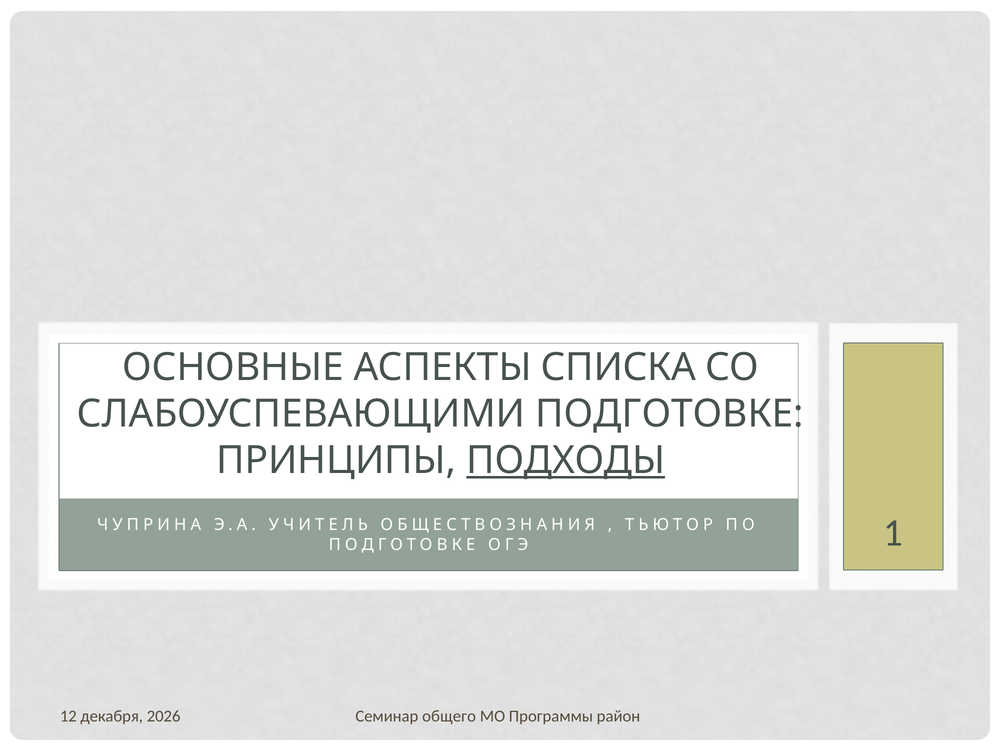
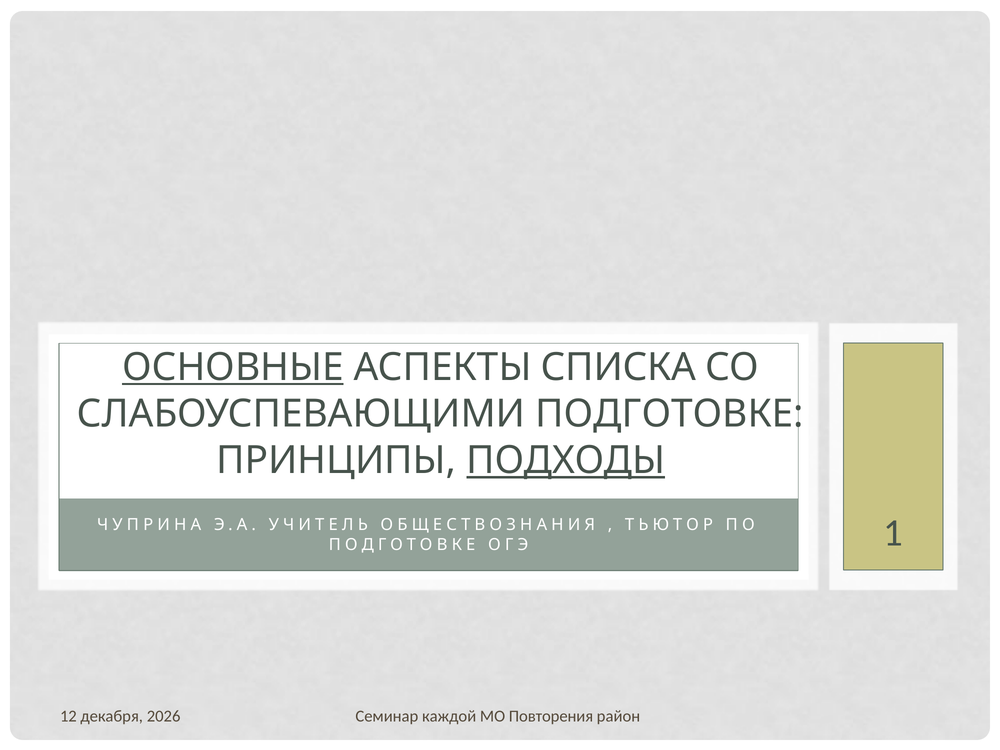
ОСНОВНЫЕ underline: none -> present (233, 367)
общего: общего -> каждой (449, 716)
Программы: Программы -> Повторения (551, 716)
